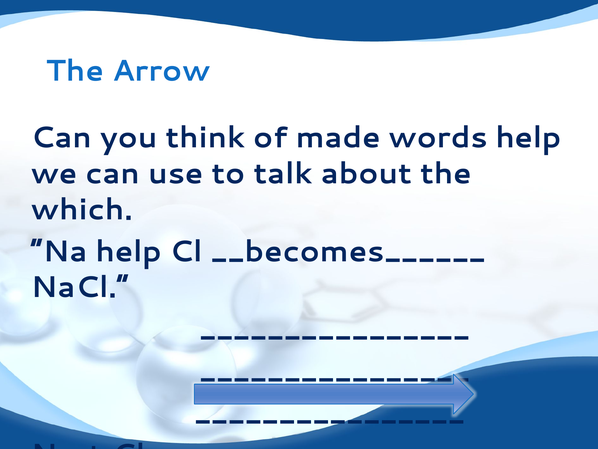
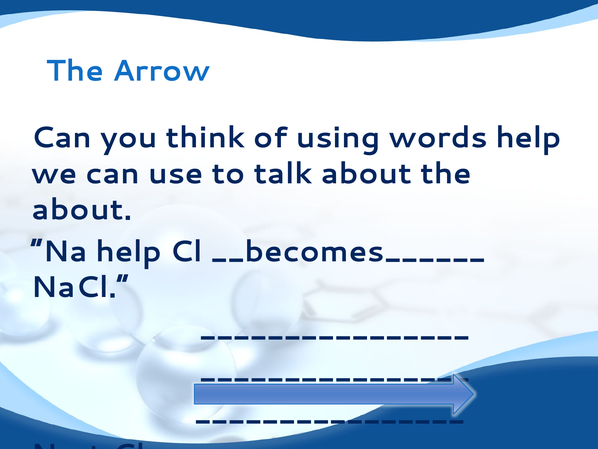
made: made -> using (338, 138)
which: which -> about (82, 209)
